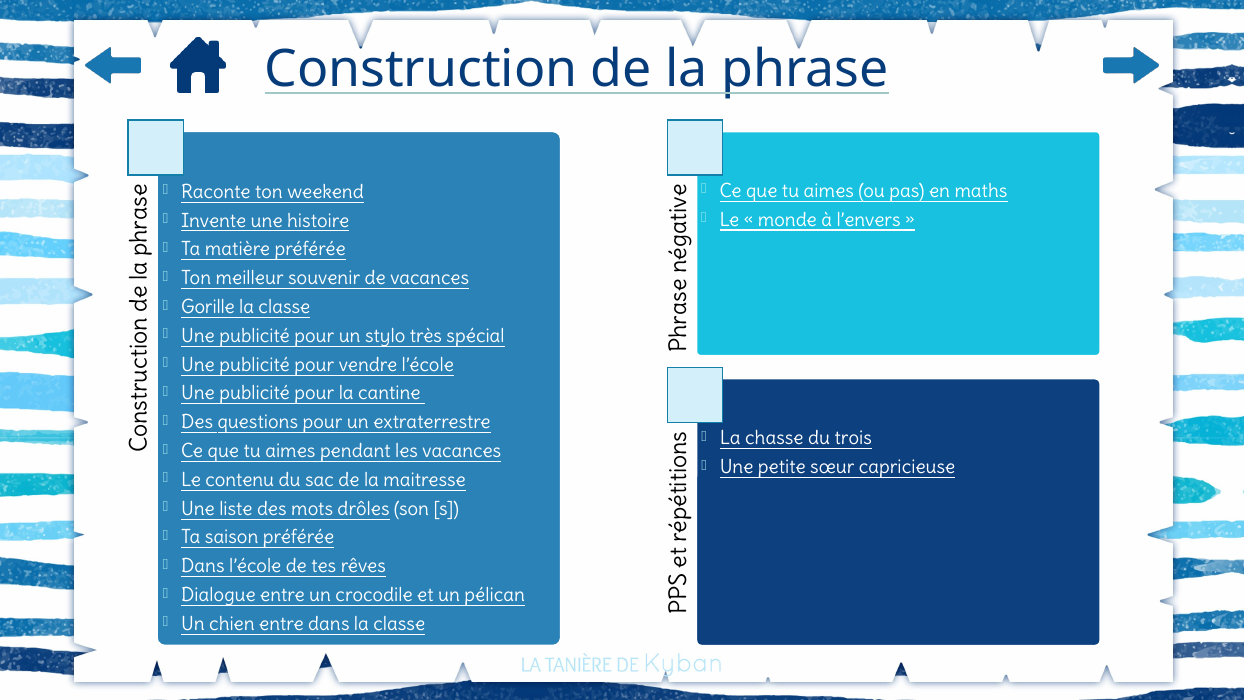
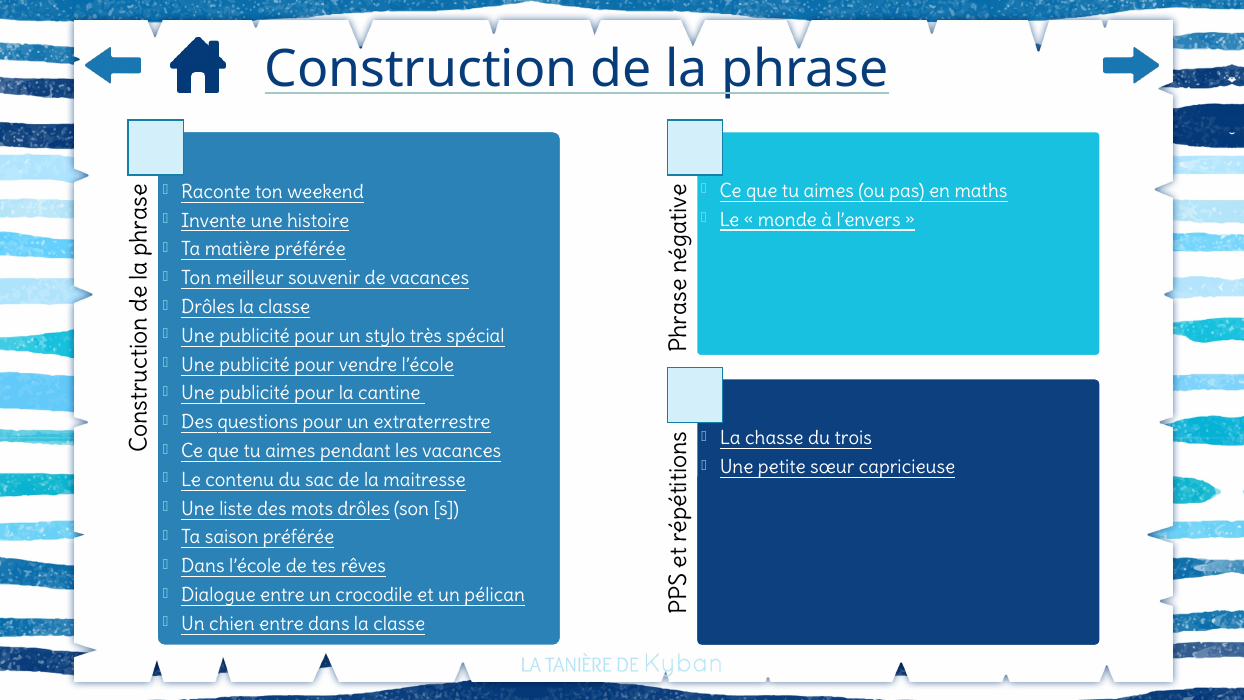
Gorille: Gorille -> Drôles (208, 307)
